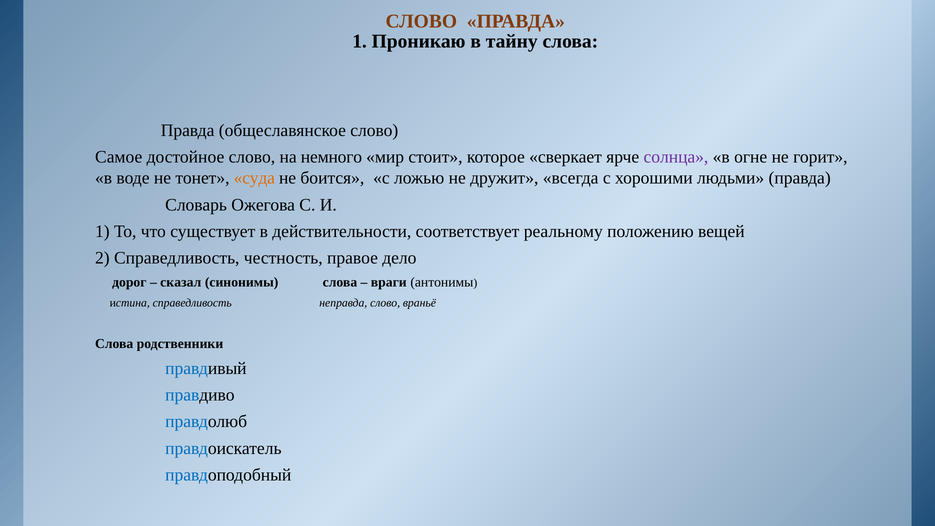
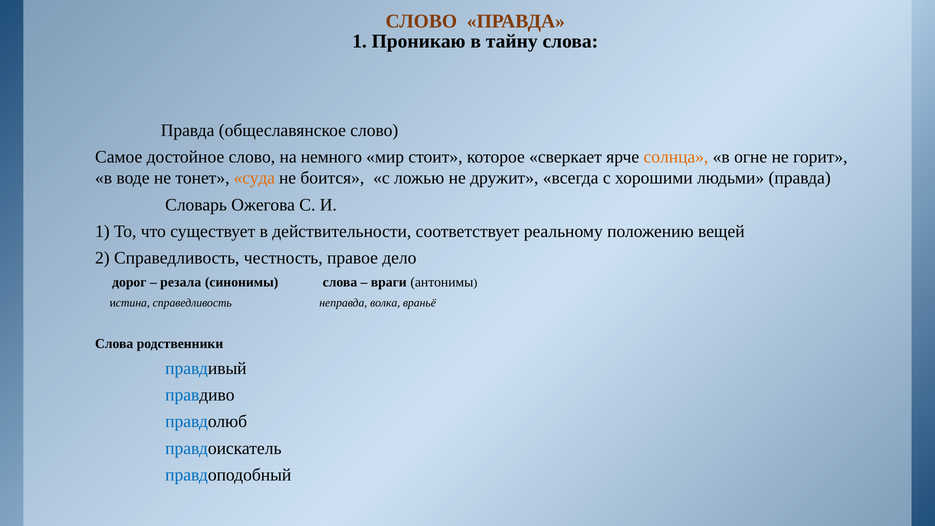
солнца colour: purple -> orange (676, 157)
сказал: сказал -> резала (181, 282)
неправда слово: слово -> волка (385, 303)
